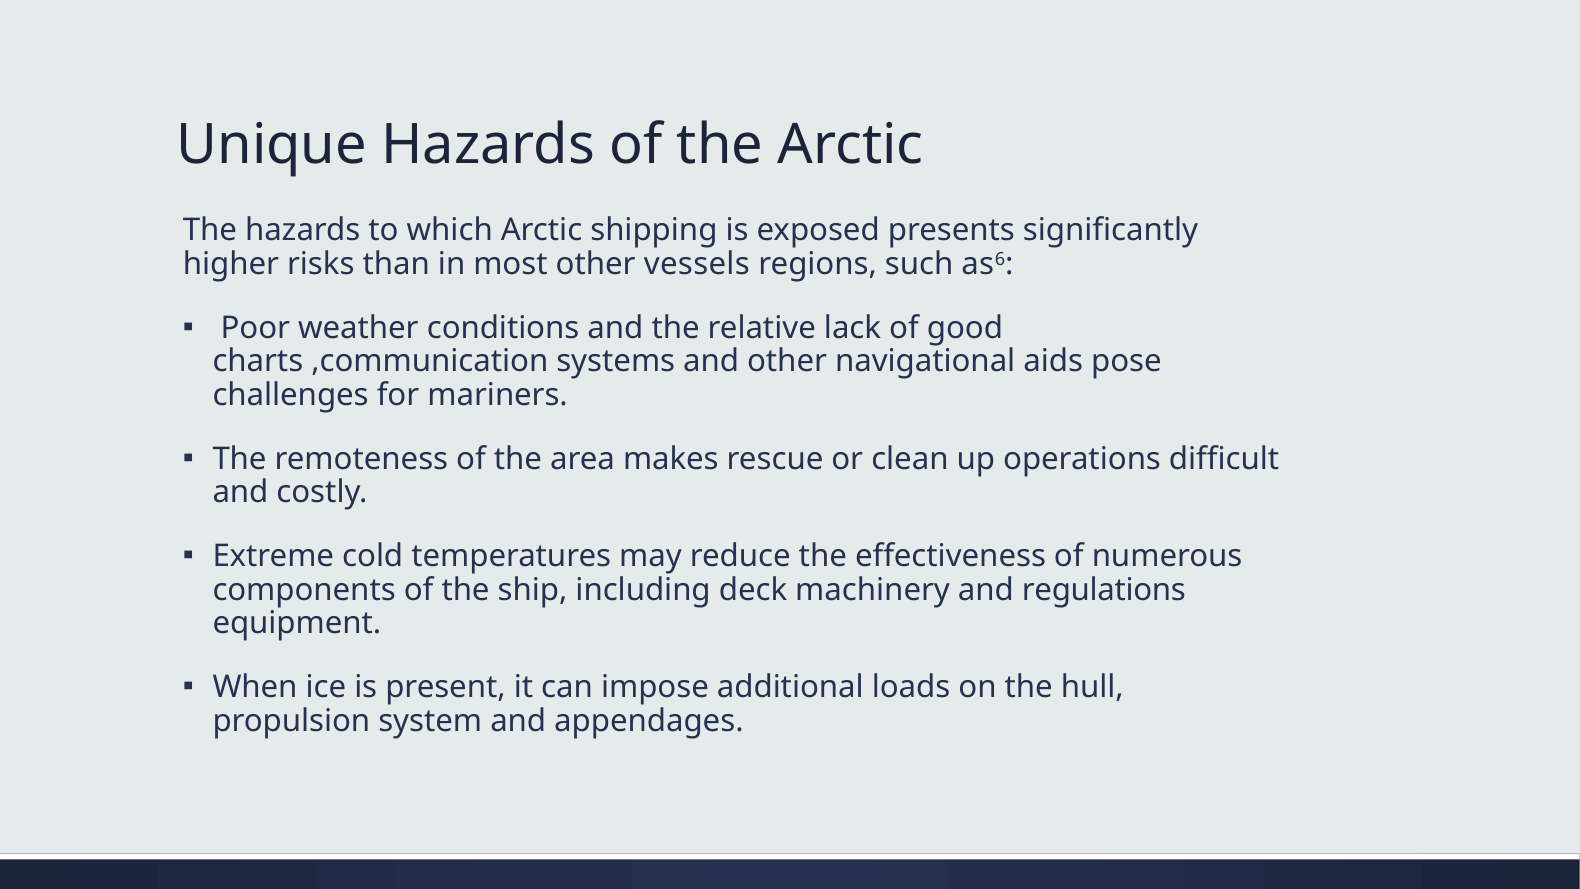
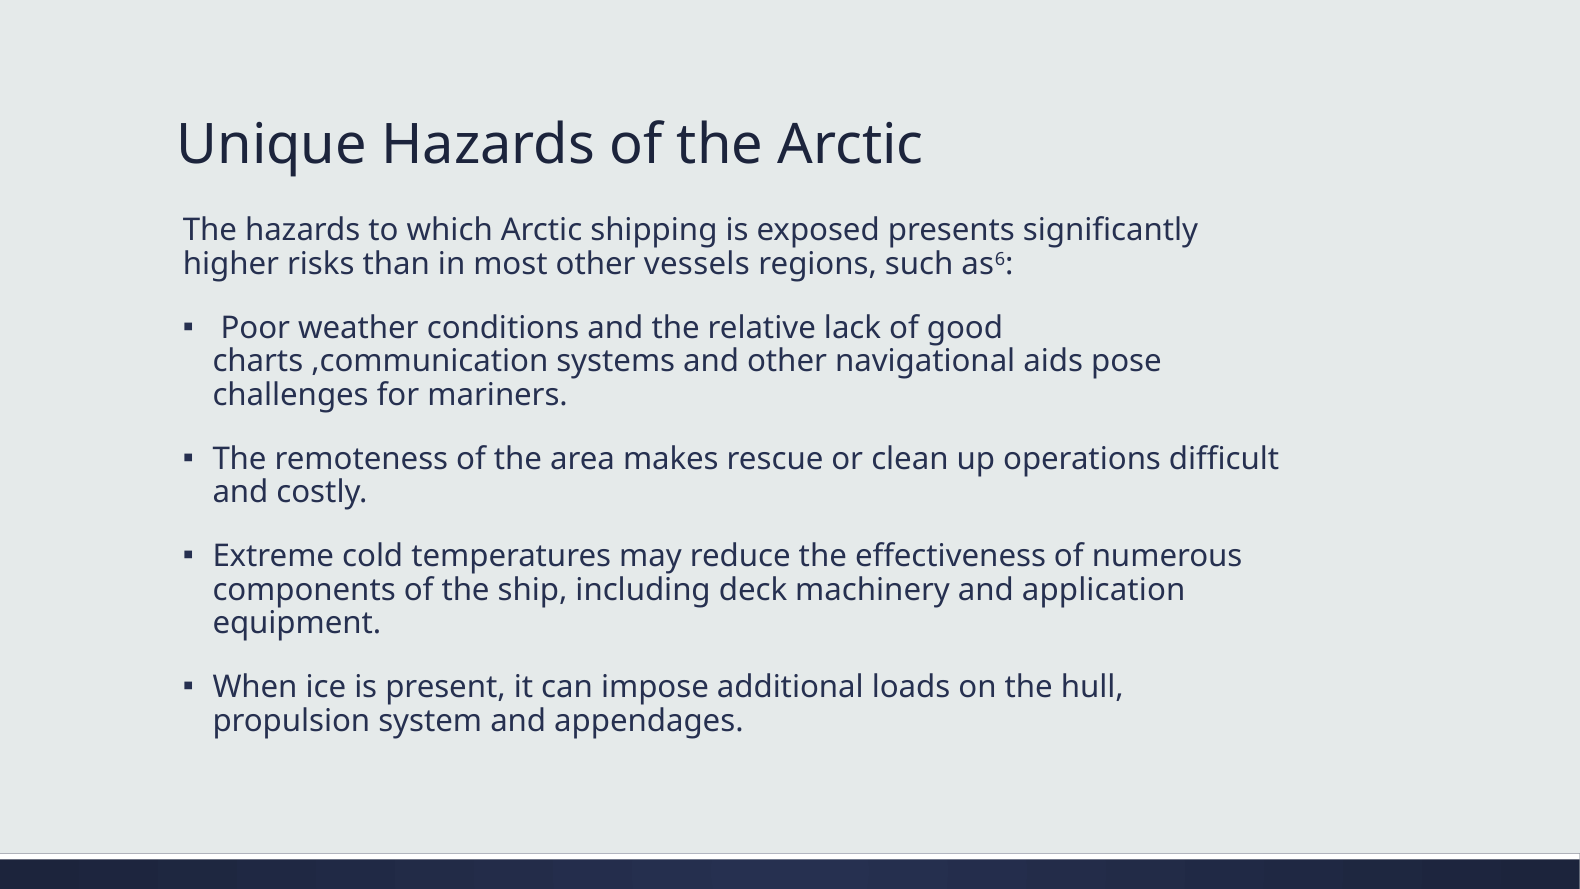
regulations: regulations -> application (1104, 590)
